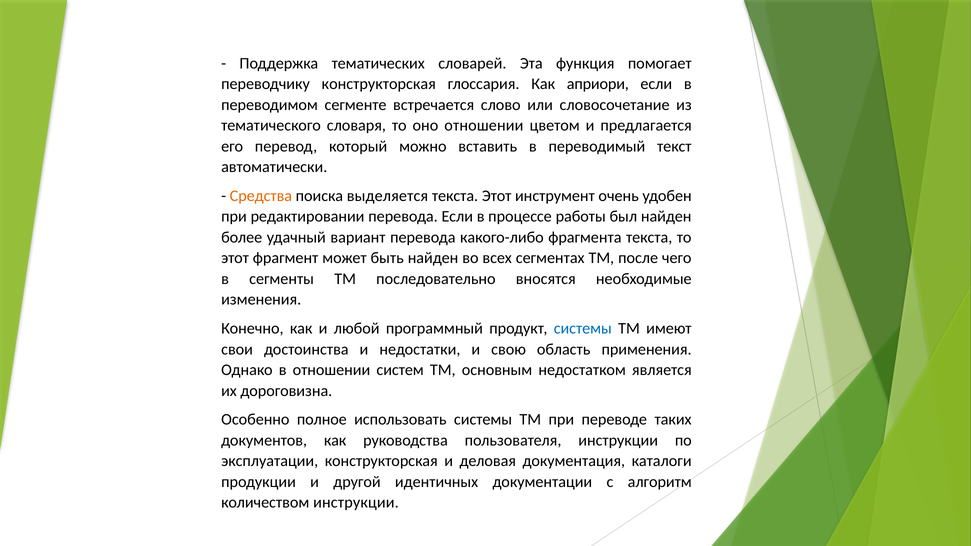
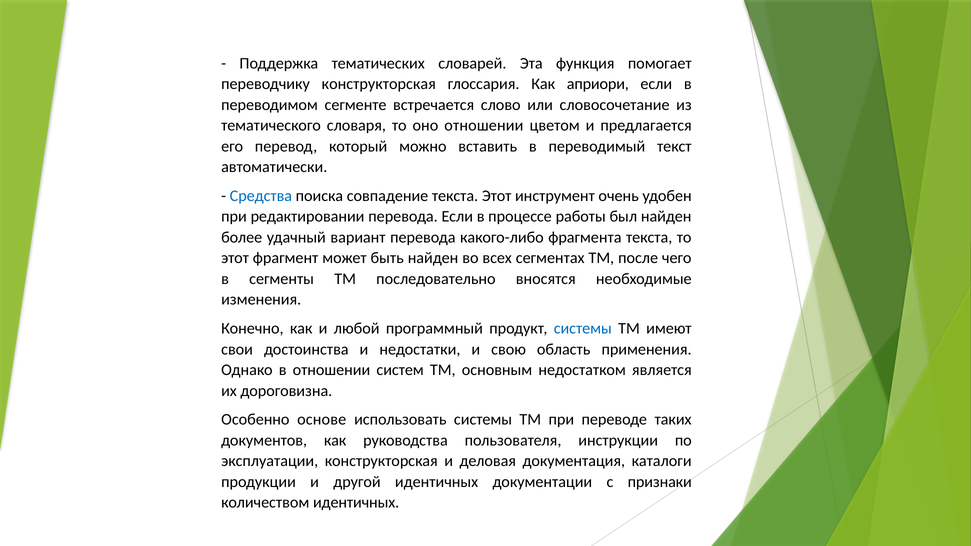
Средства colour: orange -> blue (261, 196)
выделяется: выделяется -> совпадение (388, 196)
полное: полное -> основе (322, 420)
алгоритм: алгоритм -> признаки (660, 482)
количеством инструкции: инструкции -> идентичных (356, 503)
